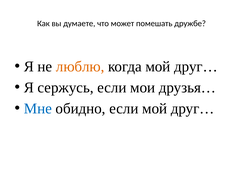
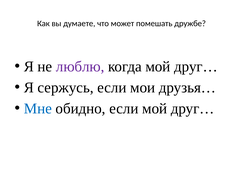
люблю colour: orange -> purple (80, 66)
